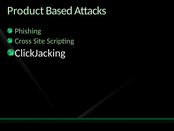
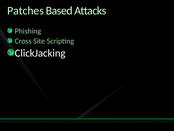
Product: Product -> Patches (26, 11)
